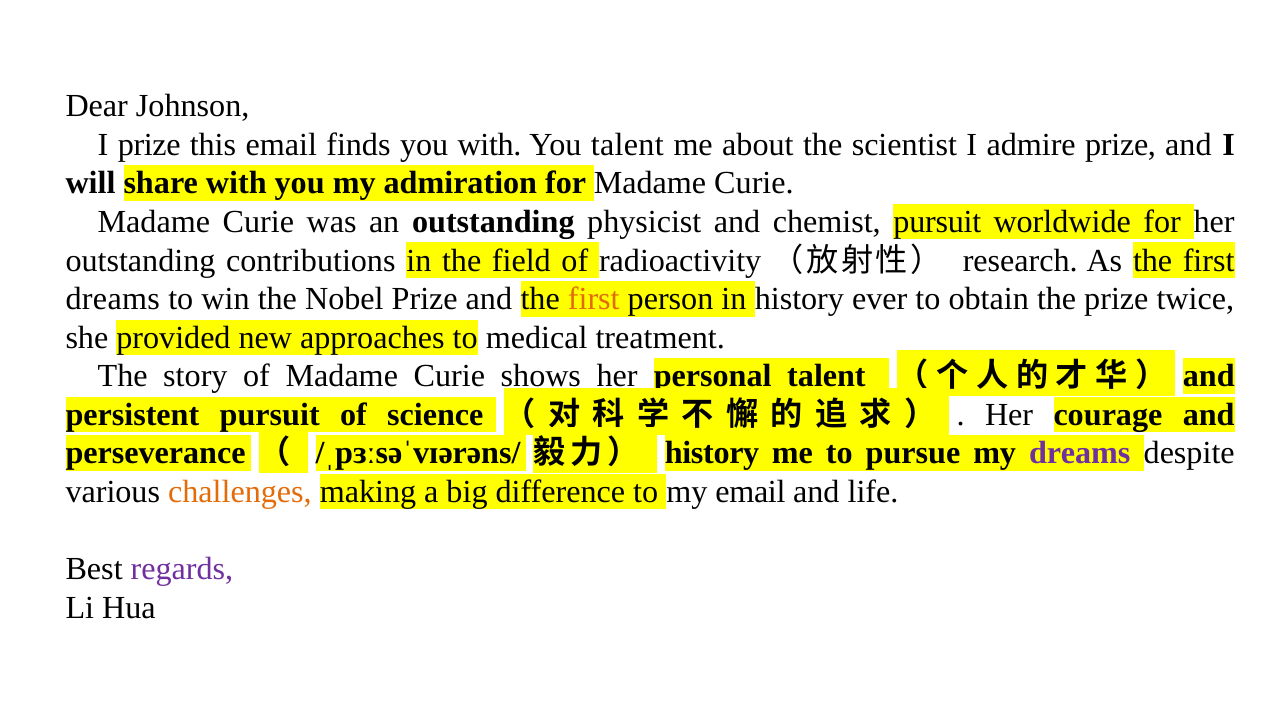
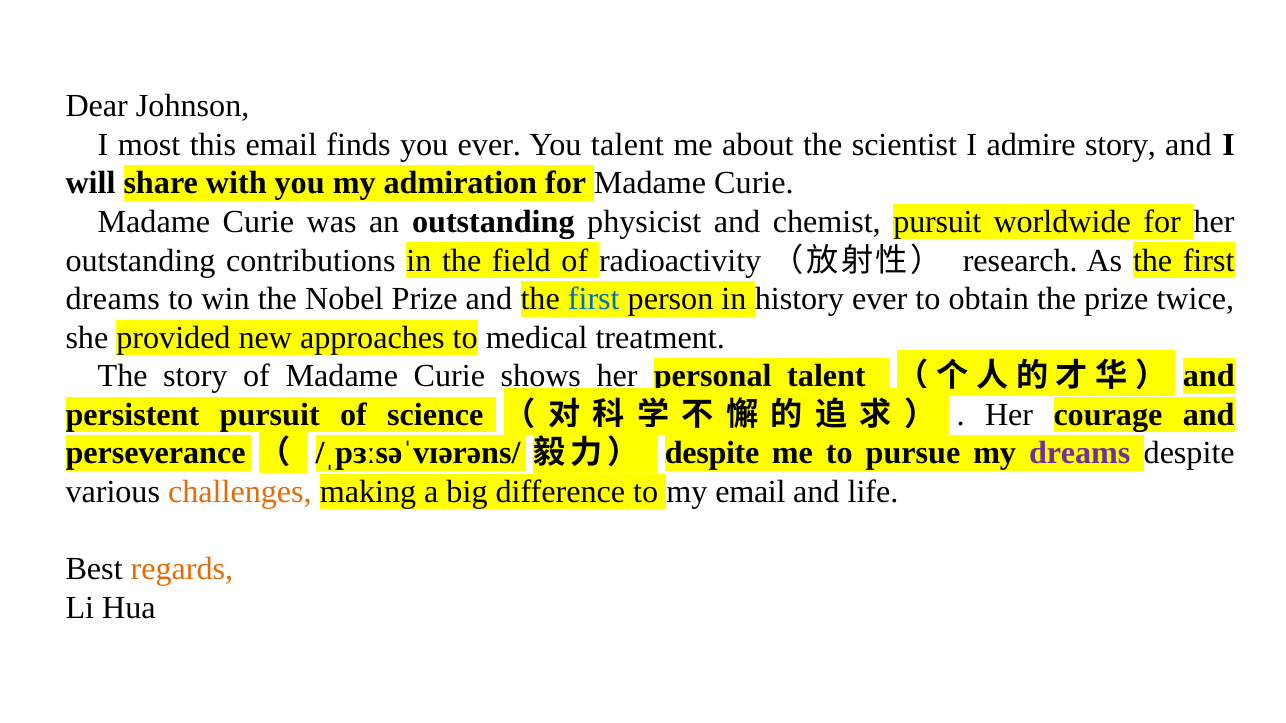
I prize: prize -> most (149, 145)
you with: with -> ever (489, 145)
admire prize: prize -> story (1121, 145)
first colour: orange -> blue (594, 299)
history: history -> despite (712, 453)
regards colour: purple -> orange (182, 569)
